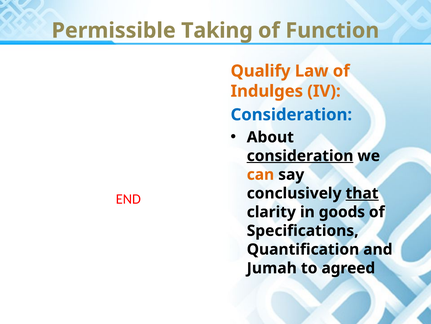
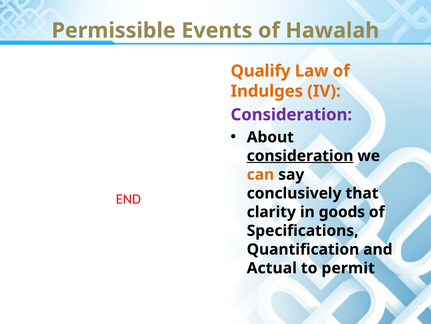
Taking: Taking -> Events (217, 30)
Function: Function -> Hawalah (332, 30)
Consideration colour: blue -> purple (291, 114)
that underline: present -> none (362, 193)
Jumah: Jumah -> Actual (272, 268)
agreed: agreed -> permit (348, 268)
